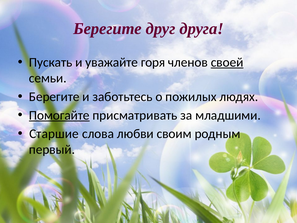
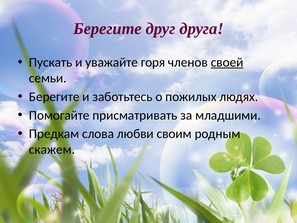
Помогайте underline: present -> none (59, 115)
Старшие: Старшие -> Предкам (54, 134)
первый: первый -> скажем (52, 149)
